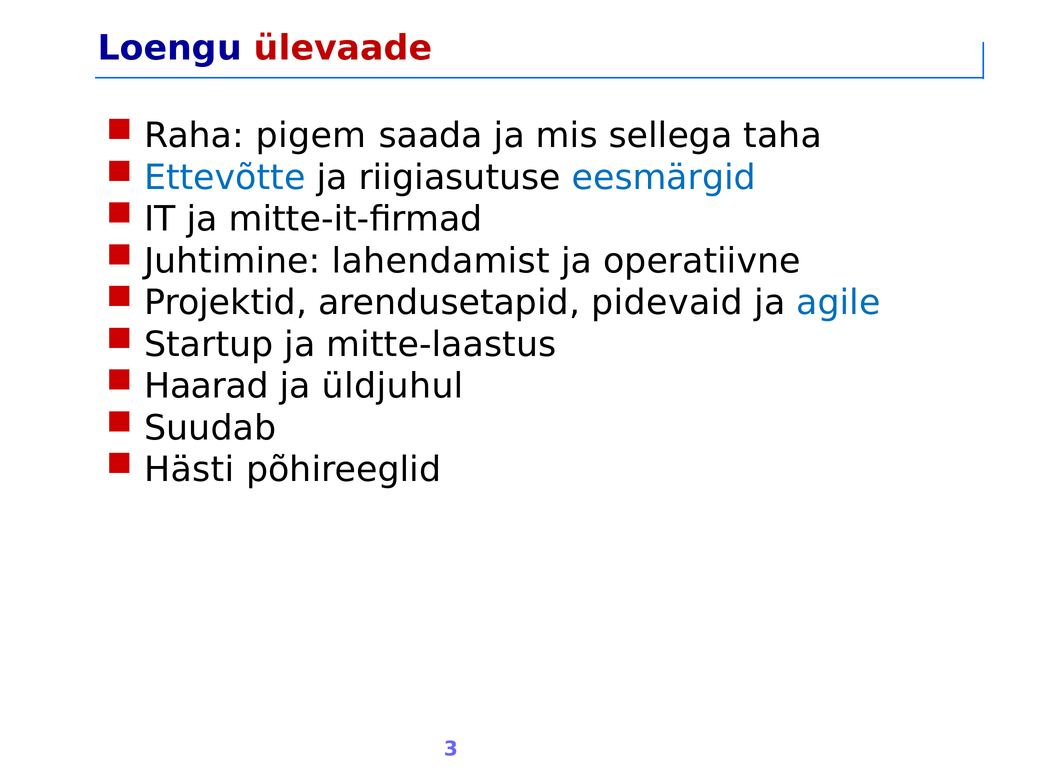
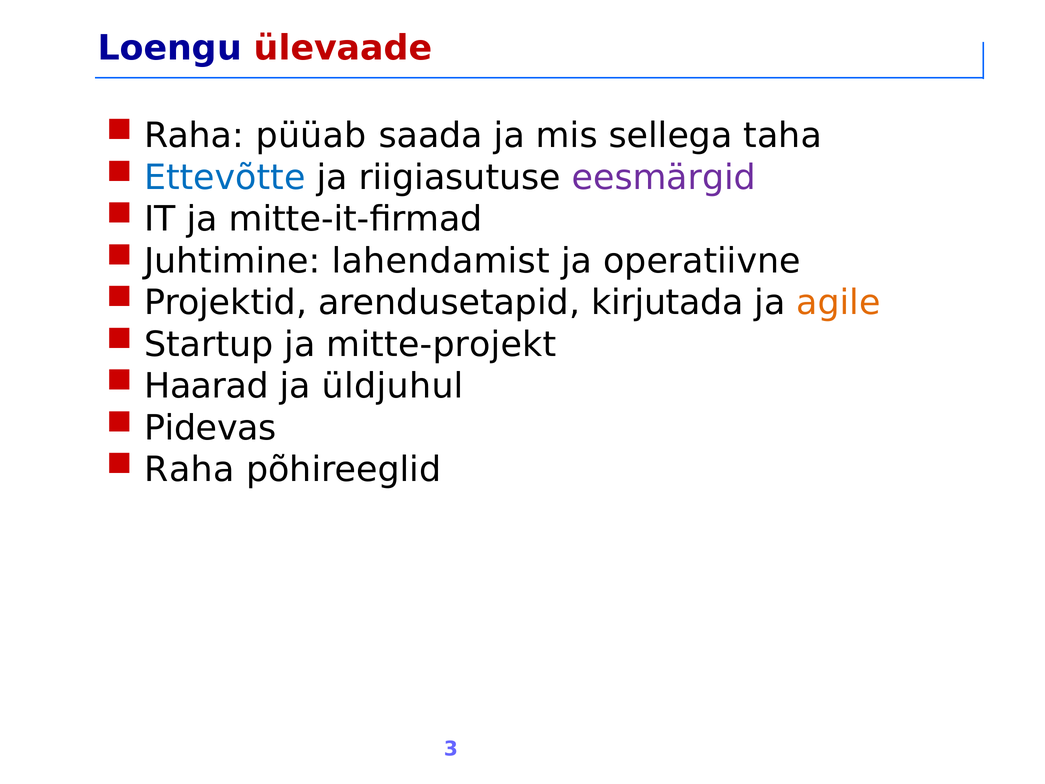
pigem: pigem -> püüab (311, 136)
eesmärgid colour: blue -> purple (664, 177)
pidevaid: pidevaid -> kirjutada (667, 303)
agile colour: blue -> orange (838, 303)
mitte-laastus: mitte-laastus -> mitte-projekt (441, 345)
Suudab: Suudab -> Pidevas (210, 428)
Hästi: Hästi -> Raha (189, 470)
